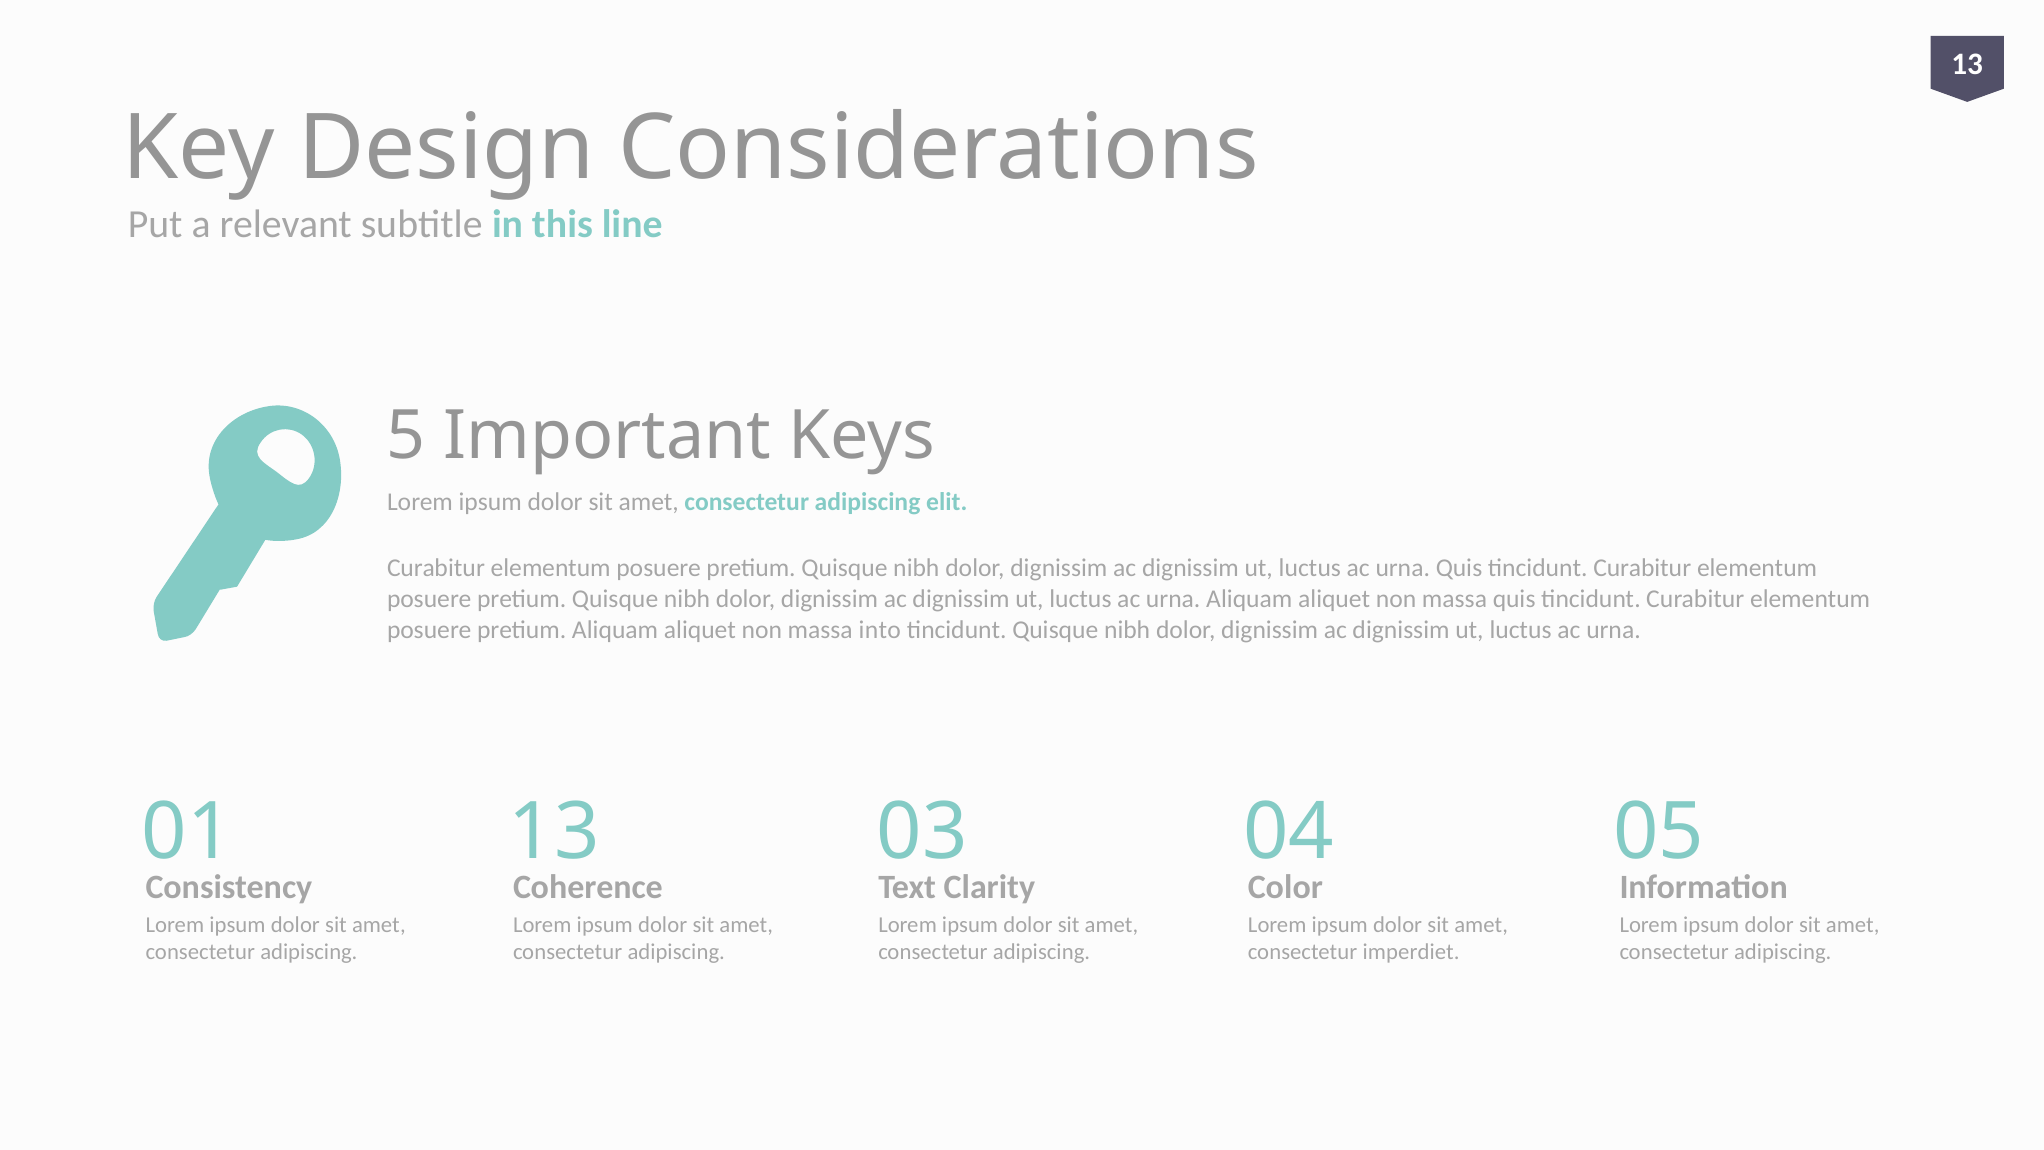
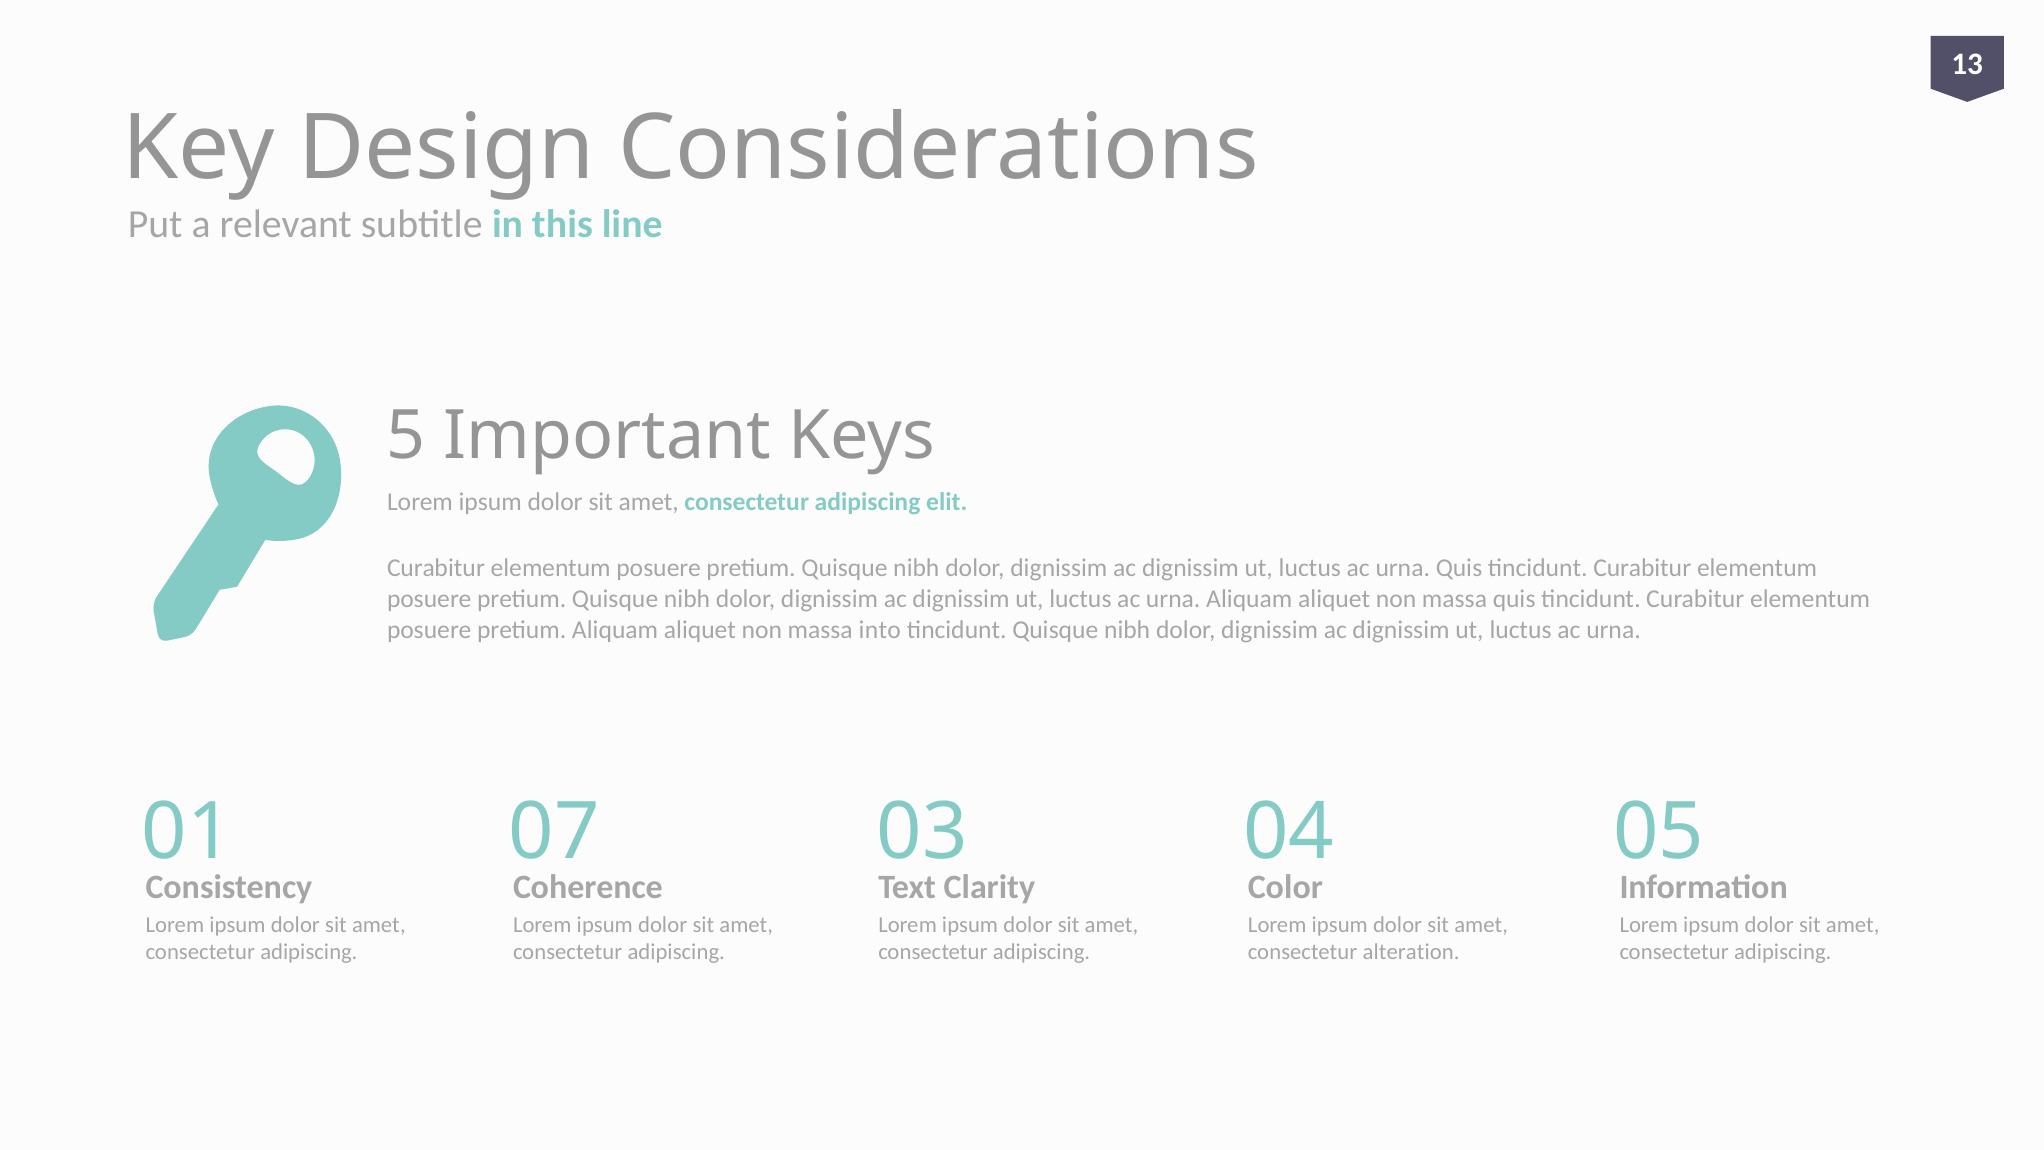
01 13: 13 -> 07 (554, 832)
imperdiet: imperdiet -> alteration (1411, 952)
